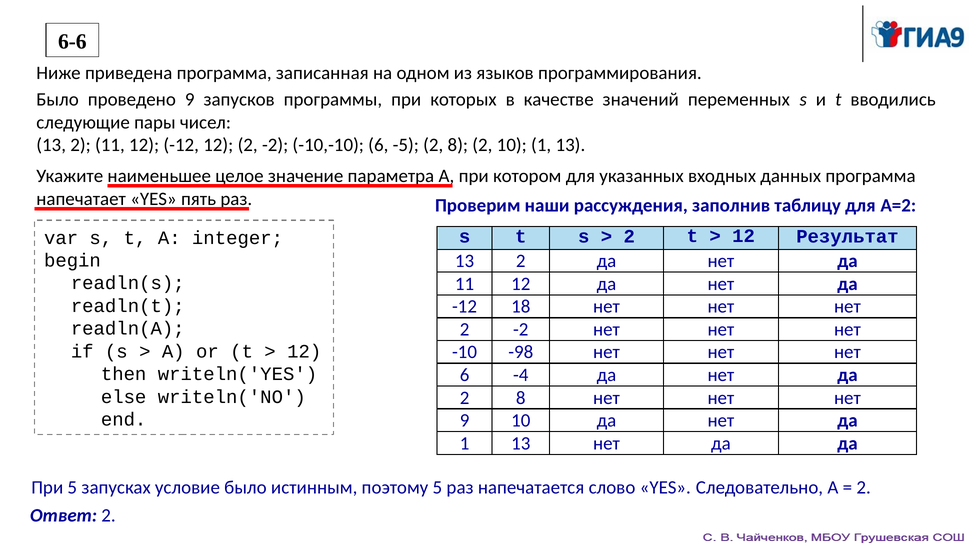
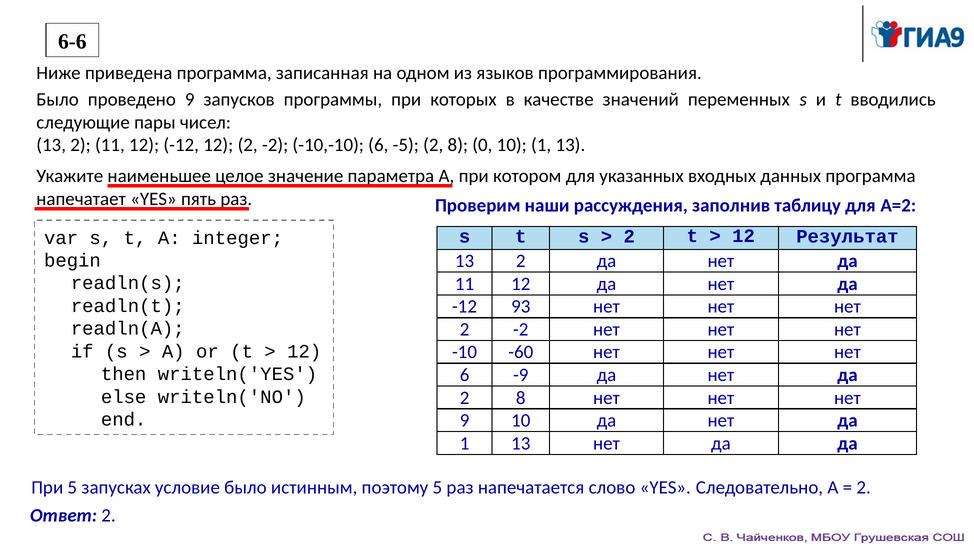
8 2: 2 -> 0 (482, 145)
18: 18 -> 93 (521, 307)
-98: -98 -> -60 (521, 352)
-4: -4 -> -9 (521, 375)
